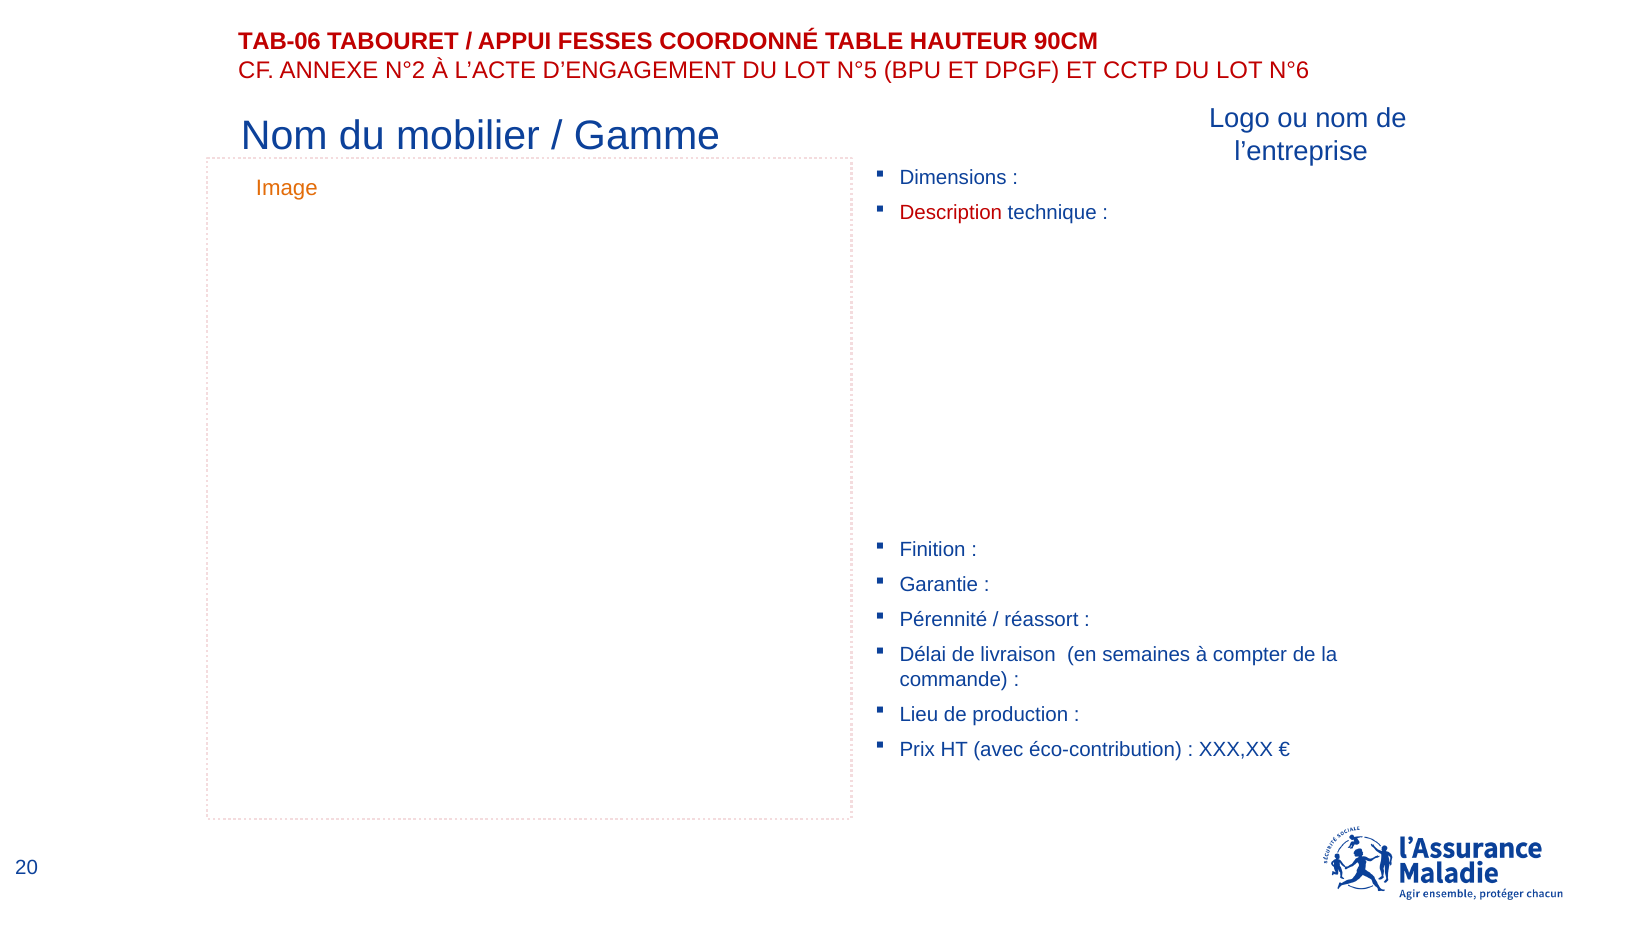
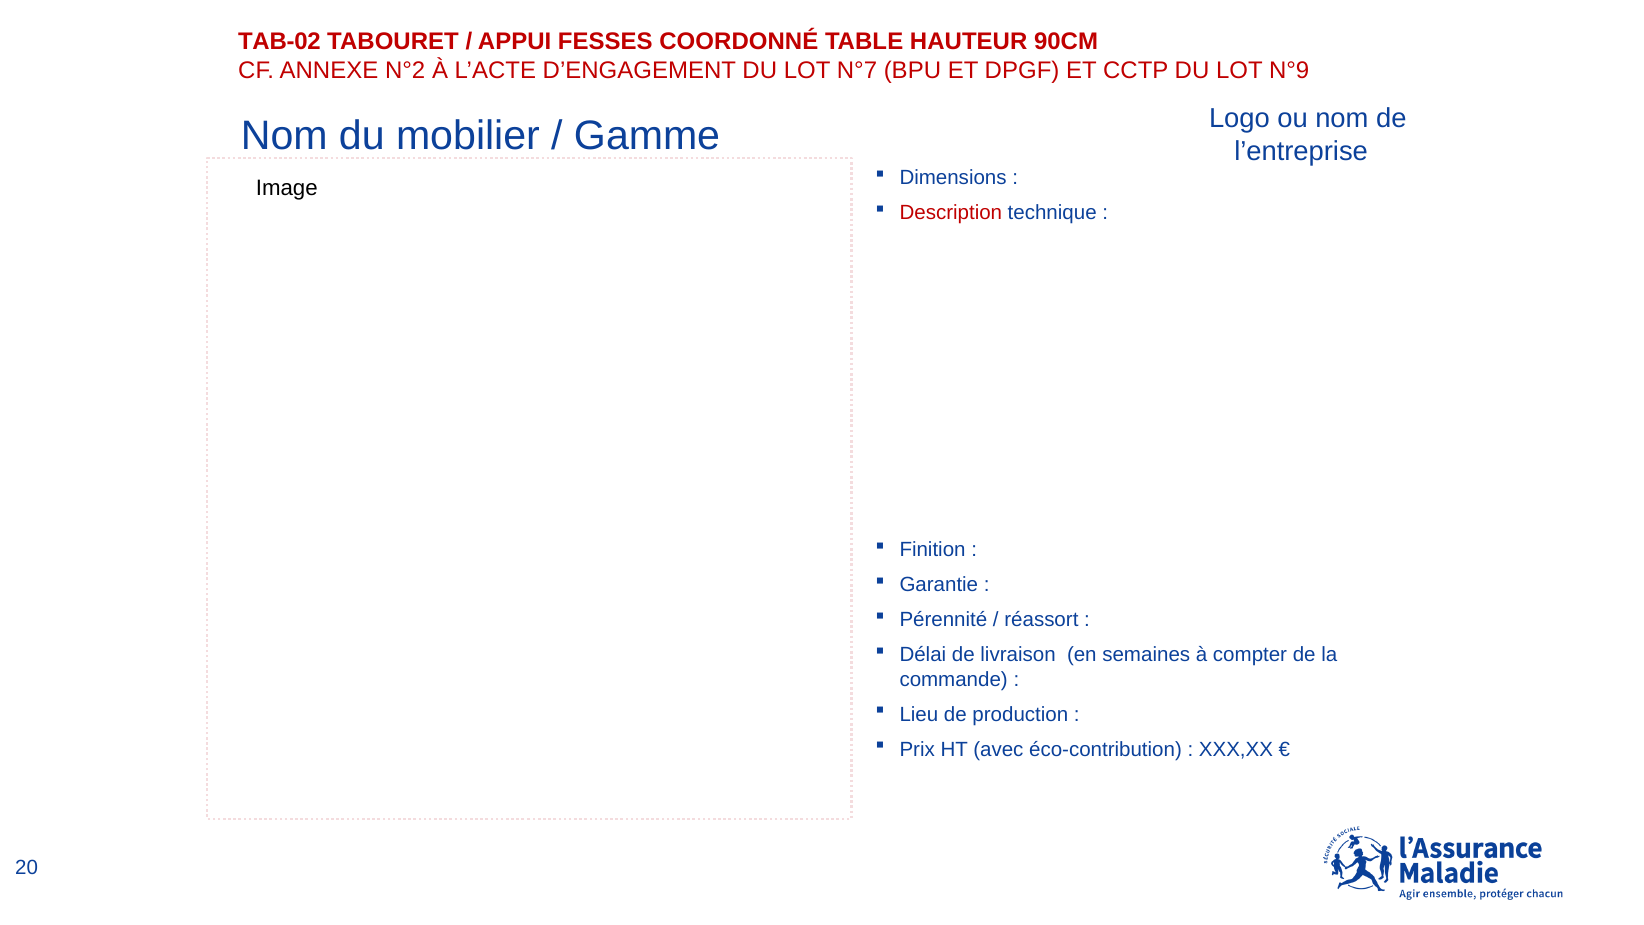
TAB-06: TAB-06 -> TAB-02 (279, 42)
N°5: N°5 -> N°7 (857, 71)
N°6: N°6 -> N°9 (1289, 71)
Image colour: orange -> black (287, 188)
